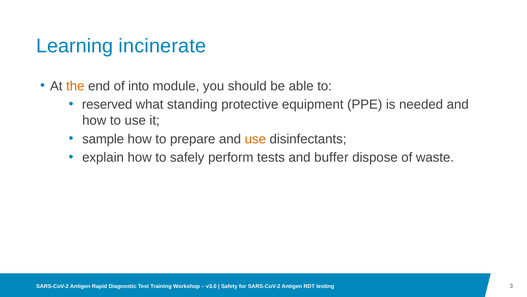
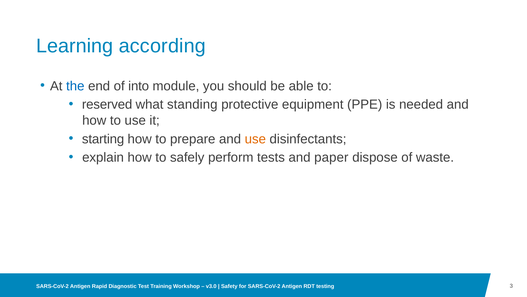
incinerate: incinerate -> according (162, 46)
the colour: orange -> blue (75, 86)
sample: sample -> starting (103, 139)
buffer: buffer -> paper (331, 157)
